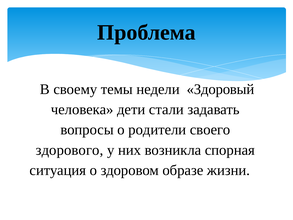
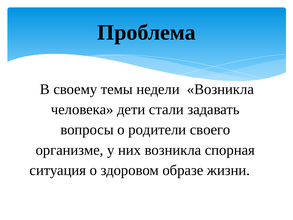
недели Здоровый: Здоровый -> Возникла (220, 89)
здорового: здорового -> организме (70, 150)
